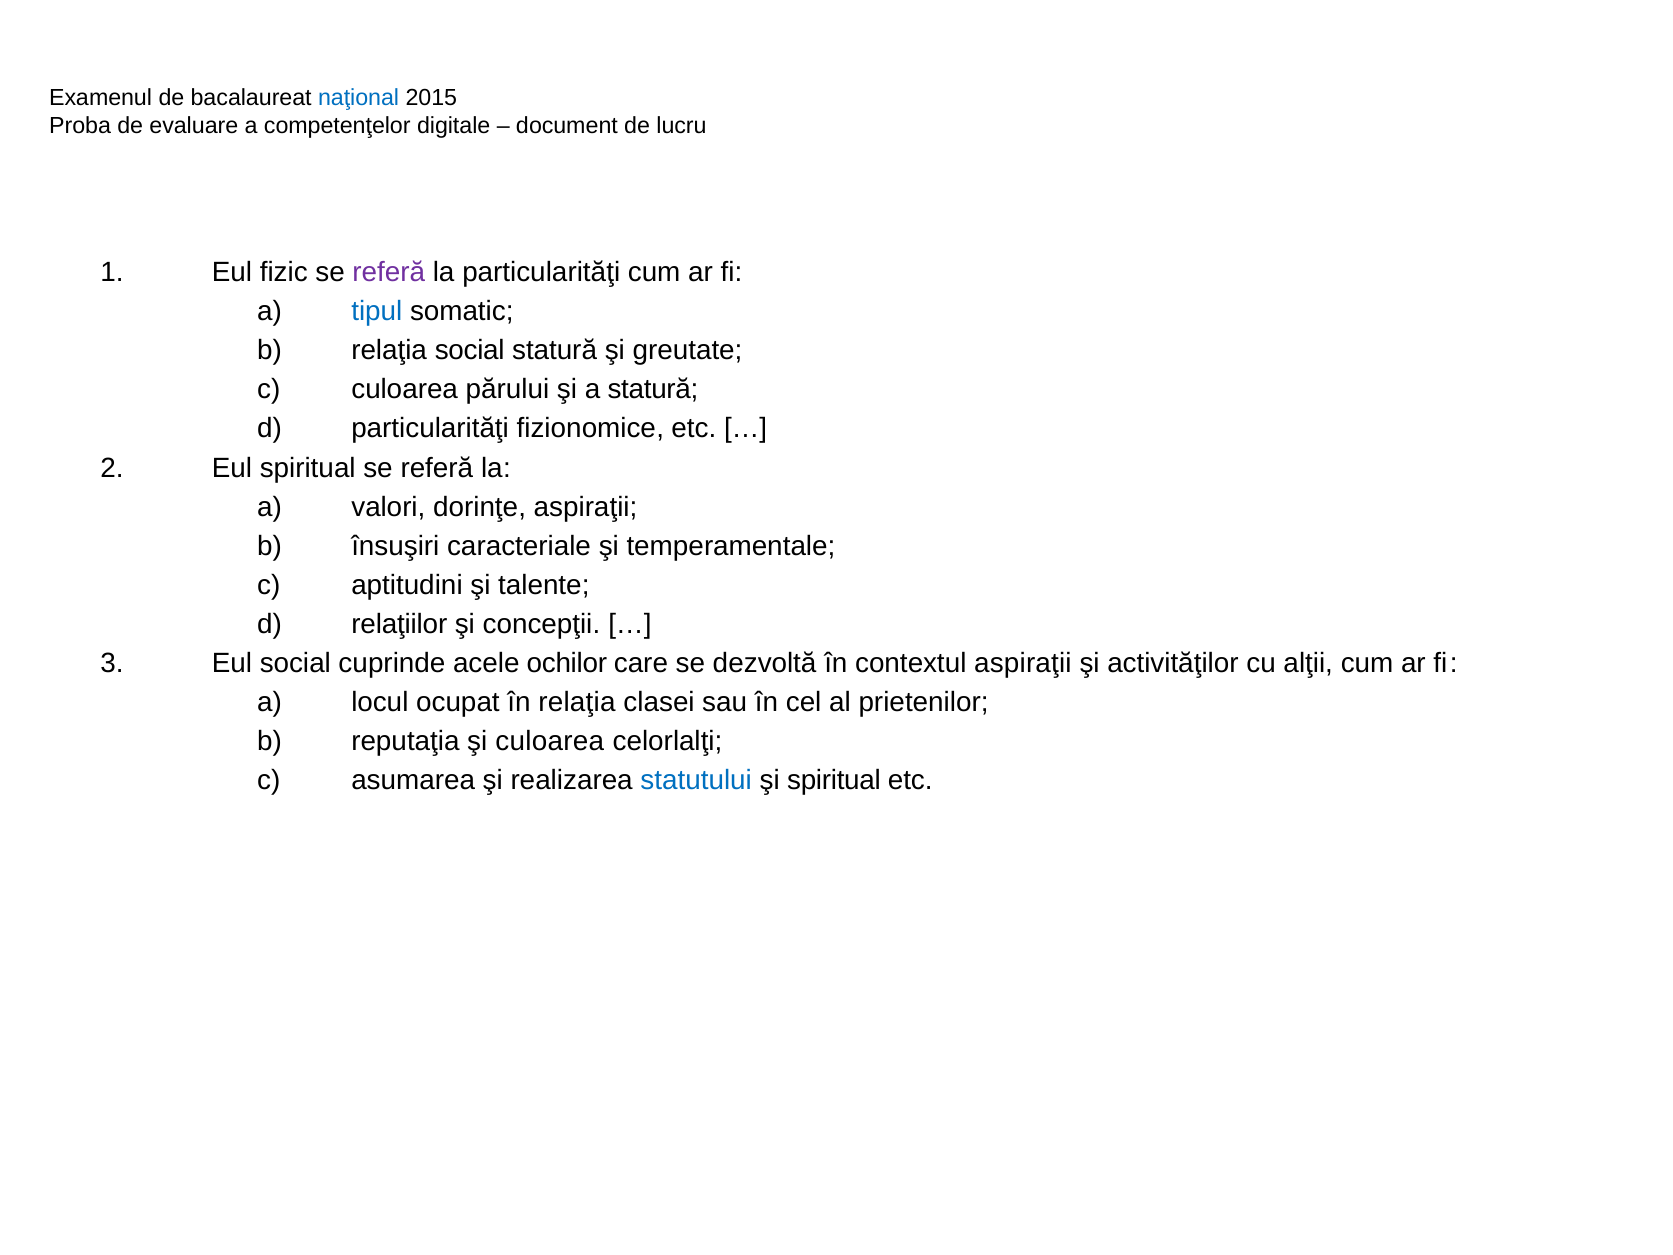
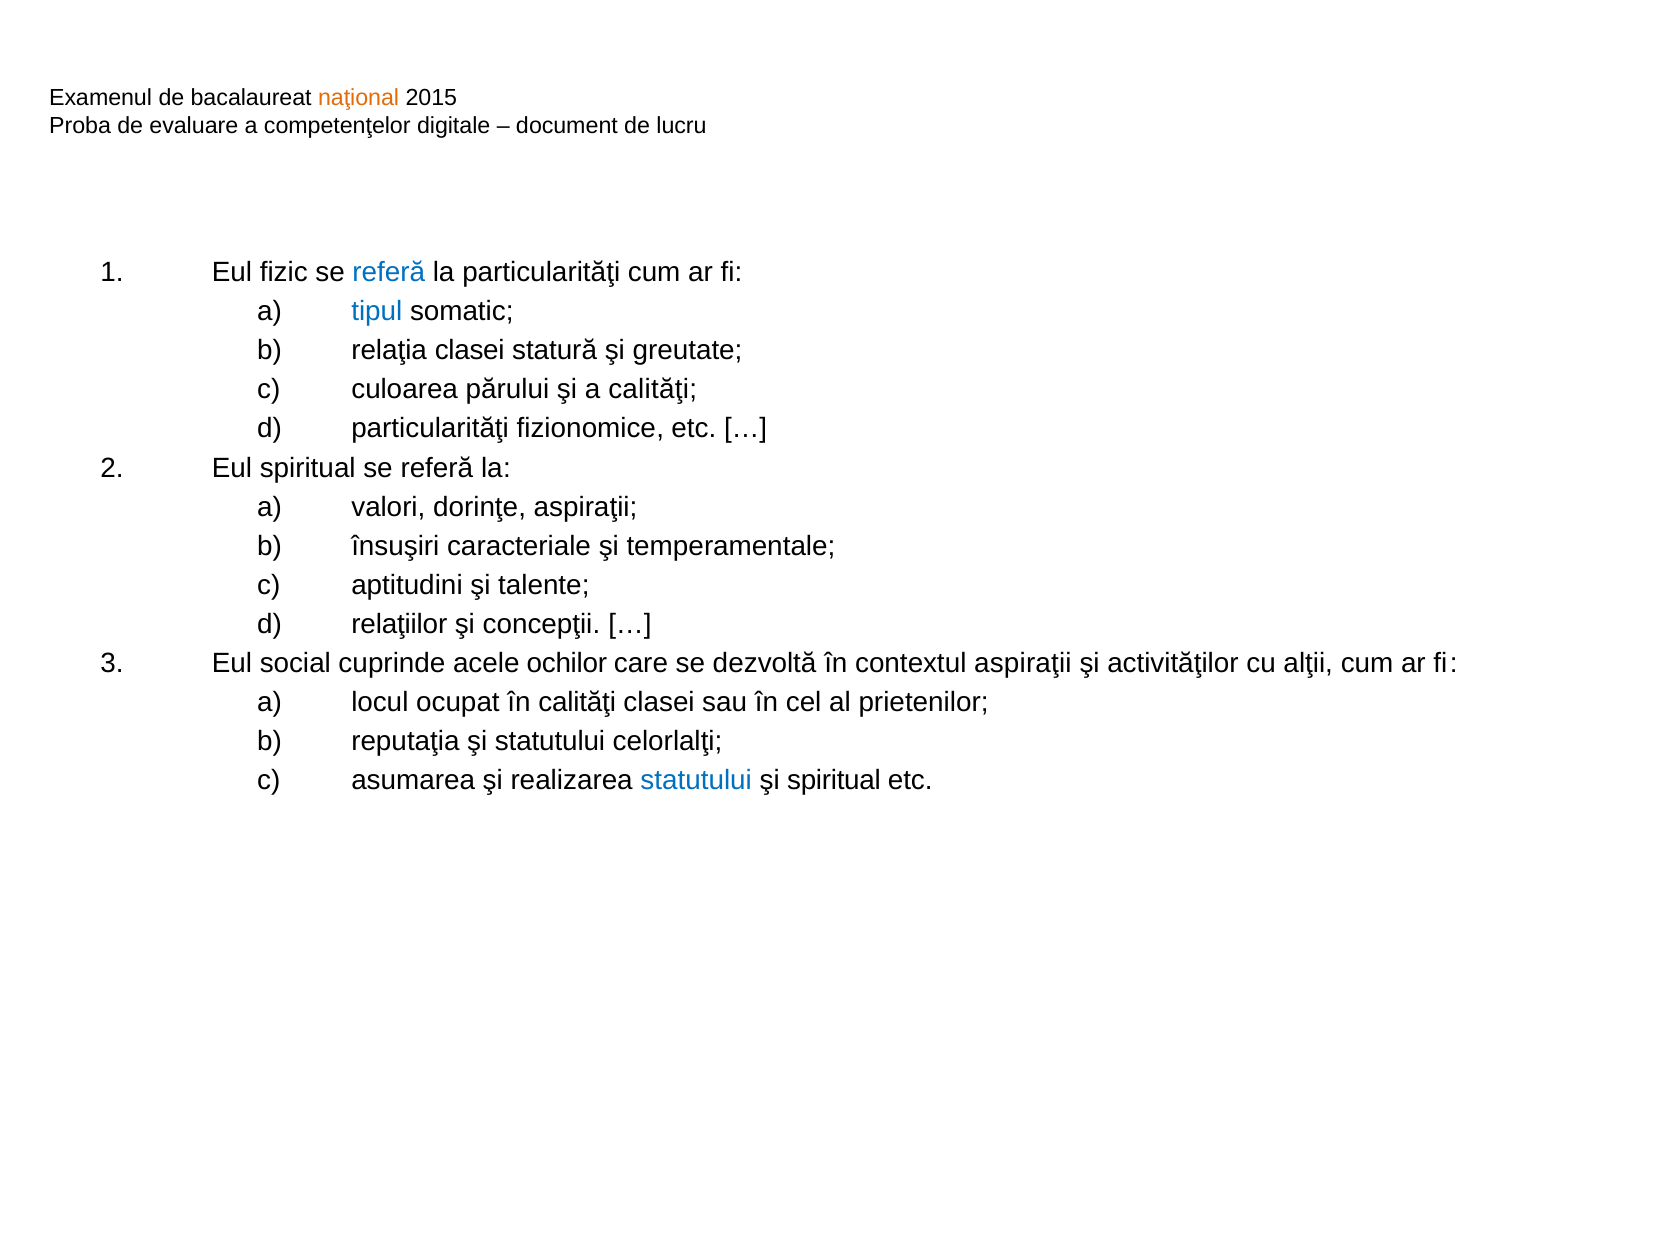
naţional colour: blue -> orange (359, 98)
referă colour: purple -> blue (389, 272)
relaţia social: social -> clasei (470, 351)
a statură: statură -> calităţi (653, 390)
în relaţia: relaţia -> calităţi (577, 702)
şi culoarea: culoarea -> statutului (550, 741)
